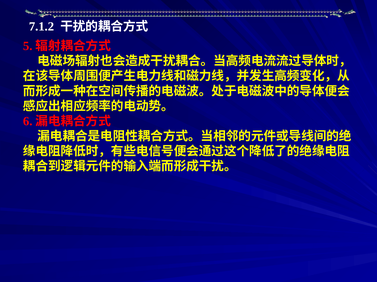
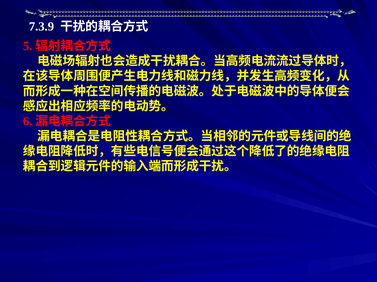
7.1.2: 7.1.2 -> 7.3.9 (41, 27)
